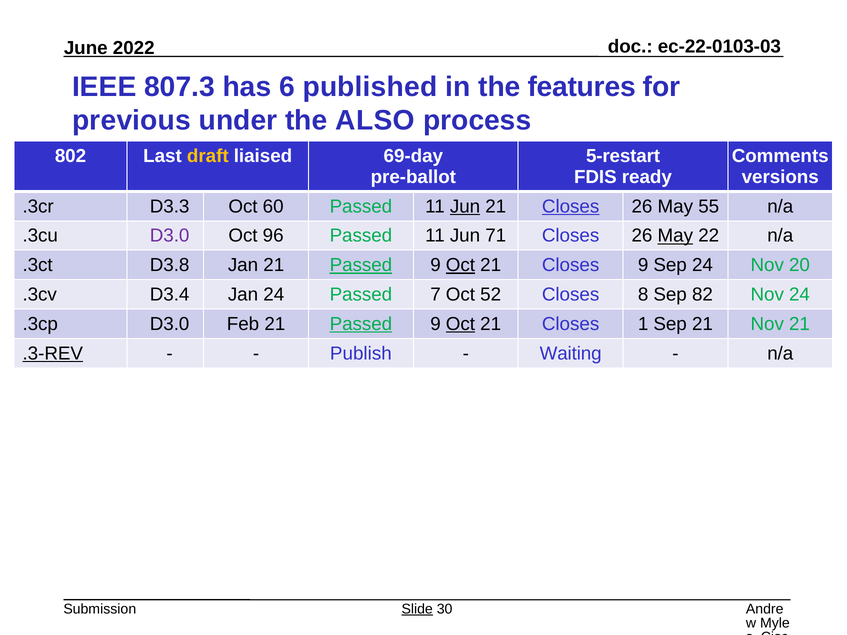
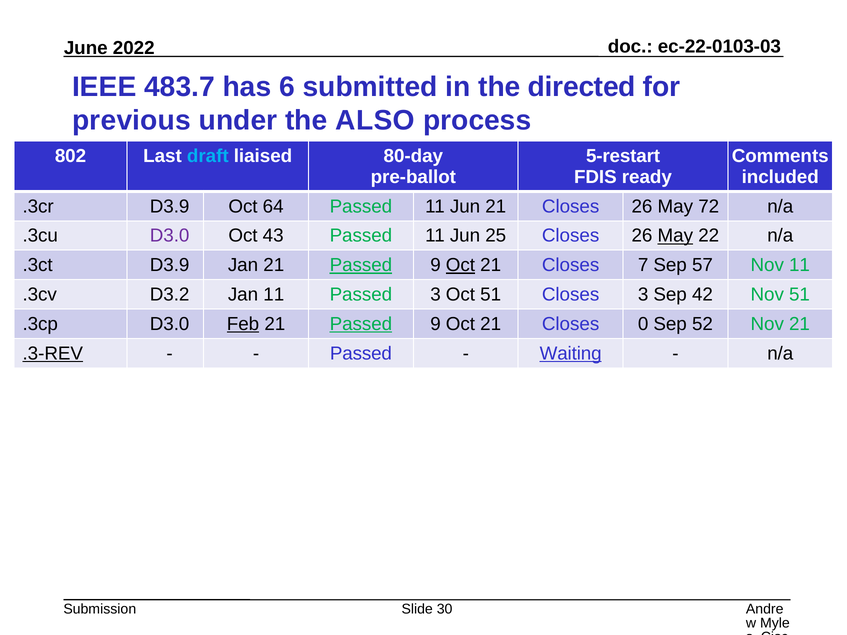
807.3: 807.3 -> 483.7 (179, 87)
published: published -> submitted (370, 87)
features: features -> directed (582, 87)
draft colour: yellow -> light blue (208, 156)
69-day: 69-day -> 80-day (413, 156)
versions: versions -> included (780, 177)
.3cr D3.3: D3.3 -> D3.9 (170, 206)
60: 60 -> 64 (273, 206)
Jun underline: present -> none (465, 206)
Closes underline: present -> none (571, 206)
55: 55 -> 72 (709, 206)
96: 96 -> 43 (273, 236)
71: 71 -> 25 (496, 236)
.3ct D3.8: D3.8 -> D3.9 (170, 265)
Closes 9: 9 -> 7 (643, 265)
Sep 24: 24 -> 57 (702, 265)
Nov 20: 20 -> 11 (799, 265)
D3.4: D3.4 -> D3.2 (170, 295)
Jan 24: 24 -> 11 (274, 295)
Passed 7: 7 -> 3 (436, 295)
Oct 52: 52 -> 51 (491, 295)
Closes 8: 8 -> 3 (643, 295)
82: 82 -> 42 (702, 295)
Nov 24: 24 -> 51 (799, 295)
Feb underline: none -> present (243, 324)
Oct underline: present -> none (460, 324)
1: 1 -> 0 (643, 324)
Sep 21: 21 -> 52 (702, 324)
Publish: Publish -> Passed (361, 354)
Waiting underline: none -> present (571, 354)
Slide underline: present -> none (417, 609)
